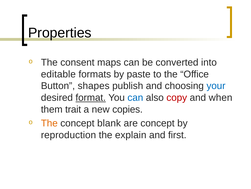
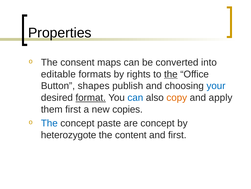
paste: paste -> rights (139, 74)
the underline: none -> present (171, 74)
copy colour: red -> orange (177, 97)
when: when -> apply (221, 97)
them trait: trait -> first (73, 109)
The colour: orange -> blue (49, 123)
blank: blank -> paste (109, 123)
reproduction: reproduction -> heterozygote (69, 134)
explain: explain -> content (131, 134)
